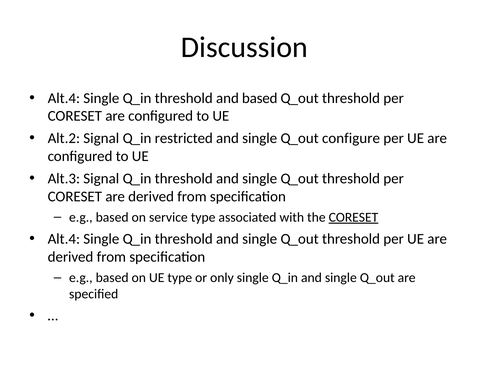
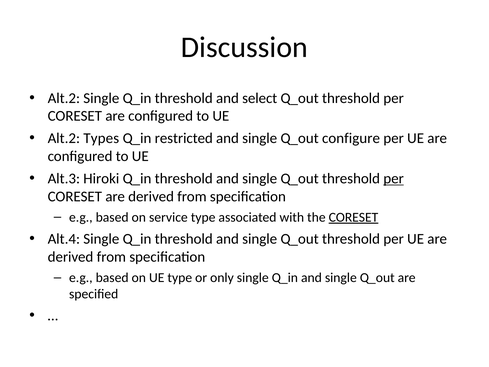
Alt.4: Alt.4 -> Alt.2 (64, 98)
and based: based -> select (260, 98)
Alt.2 Signal: Signal -> Types (101, 138)
Alt.3 Signal: Signal -> Hiroki (101, 178)
per underline: none -> present (394, 178)
